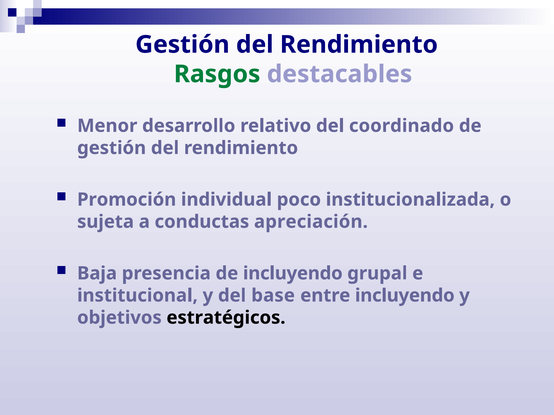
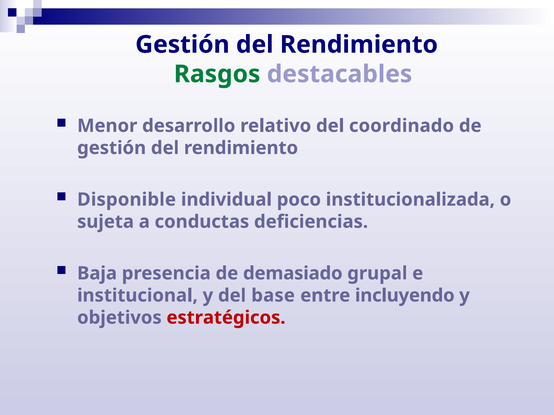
Promoción: Promoción -> Disponible (127, 200)
apreciación: apreciación -> deficiencias (311, 222)
de incluyendo: incluyendo -> demasiado (293, 274)
estratégicos colour: black -> red (226, 318)
